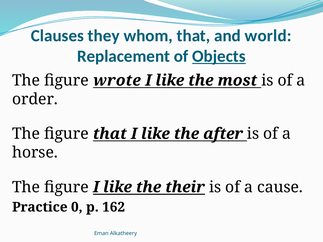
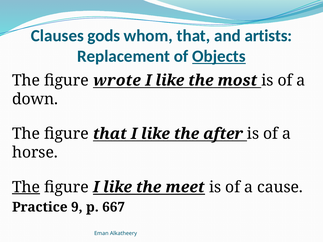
they: they -> gods (104, 36)
world: world -> artists (268, 36)
order: order -> down (35, 99)
The underline: none -> present (26, 187)
their: their -> meet (185, 187)
0: 0 -> 9 (77, 207)
162: 162 -> 667 (114, 207)
